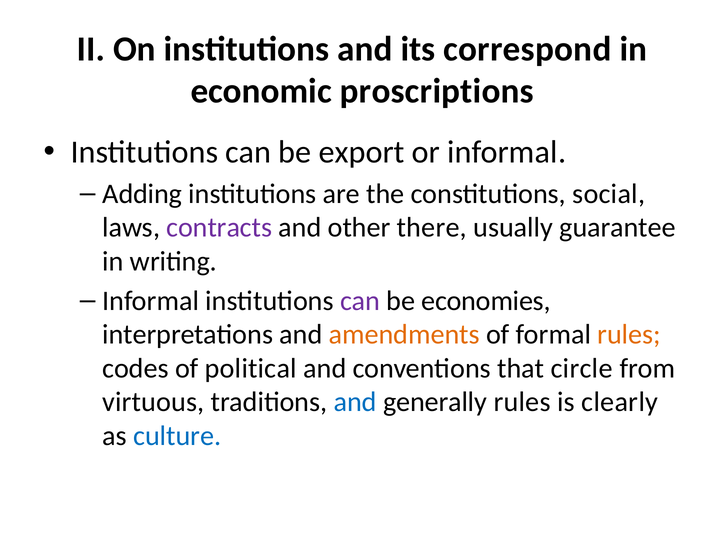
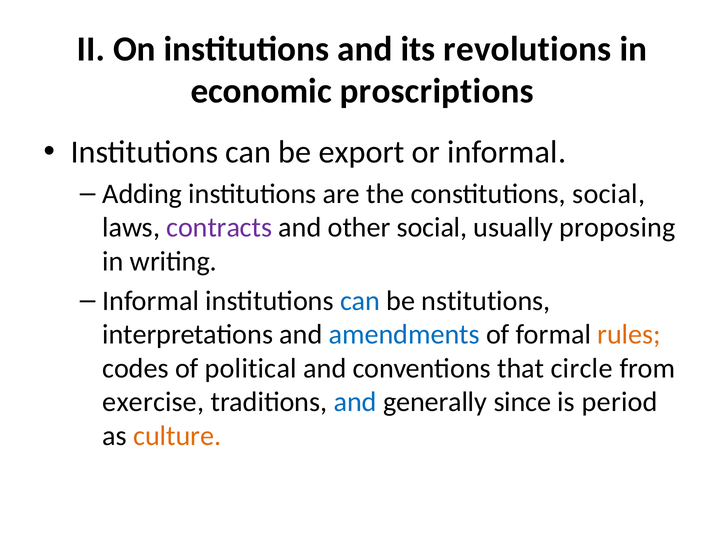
correspond: correspond -> revolutions (527, 49)
other there: there -> social (432, 227)
guarantee: guarantee -> proposing (617, 227)
can colour: purple -> blue (360, 301)
economies: economies -> nstitutions (486, 301)
amendments colour: orange -> blue (404, 334)
virtuous: virtuous -> exercise (153, 402)
generally rules: rules -> since (522, 402)
clearly: clearly -> period (620, 402)
culture colour: blue -> orange (177, 436)
